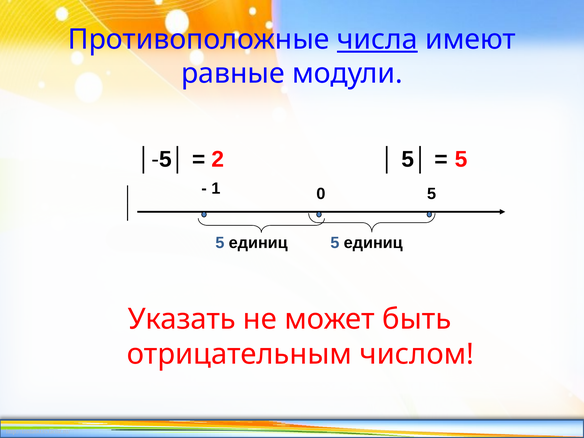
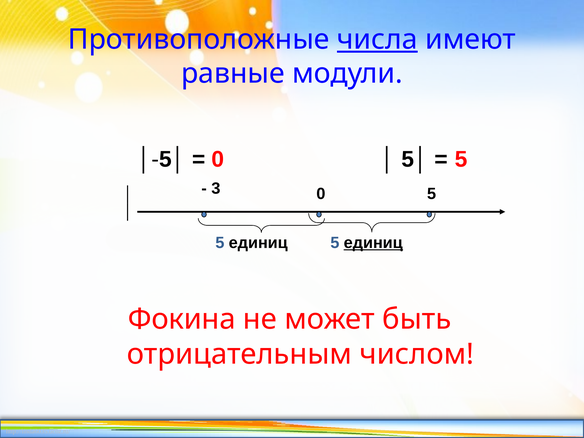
2: 2 -> 0 (218, 159)
1: 1 -> 3 (216, 189)
единиц underline: none -> present (373, 243)
Указать: Указать -> Фокина (182, 319)
